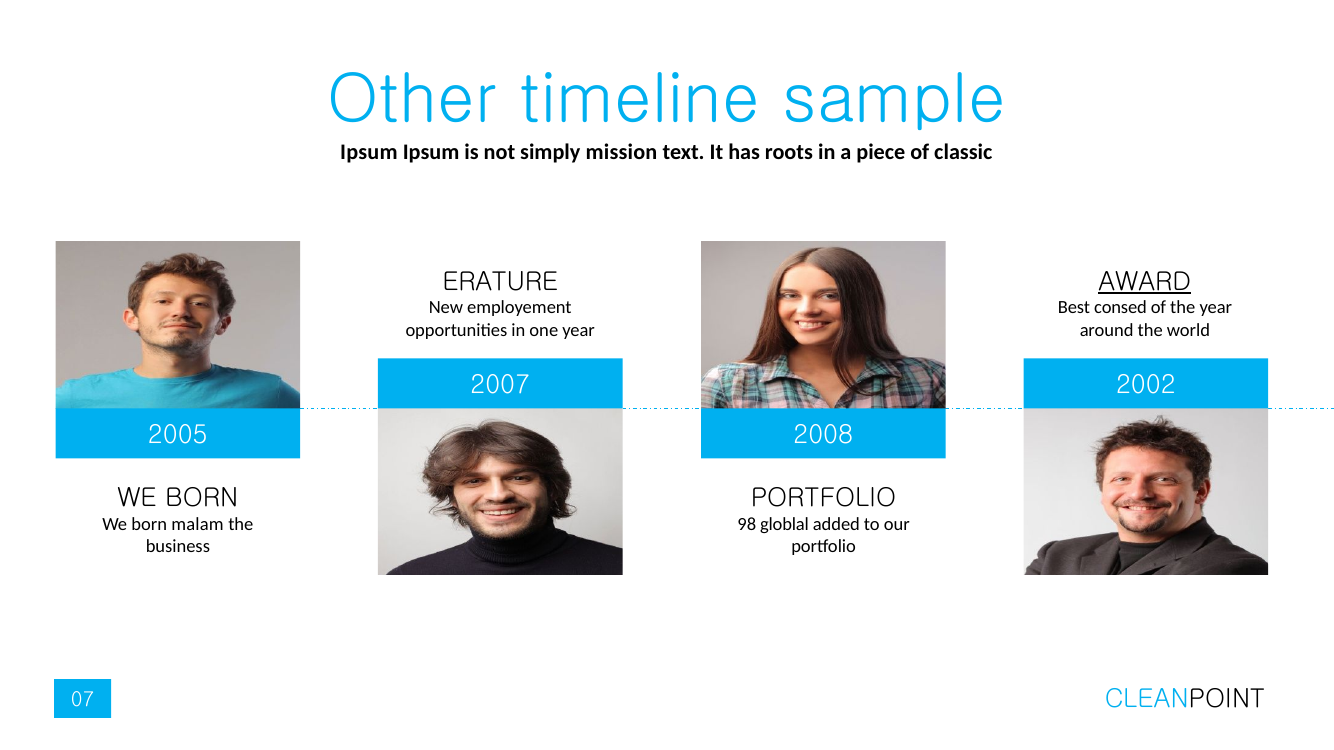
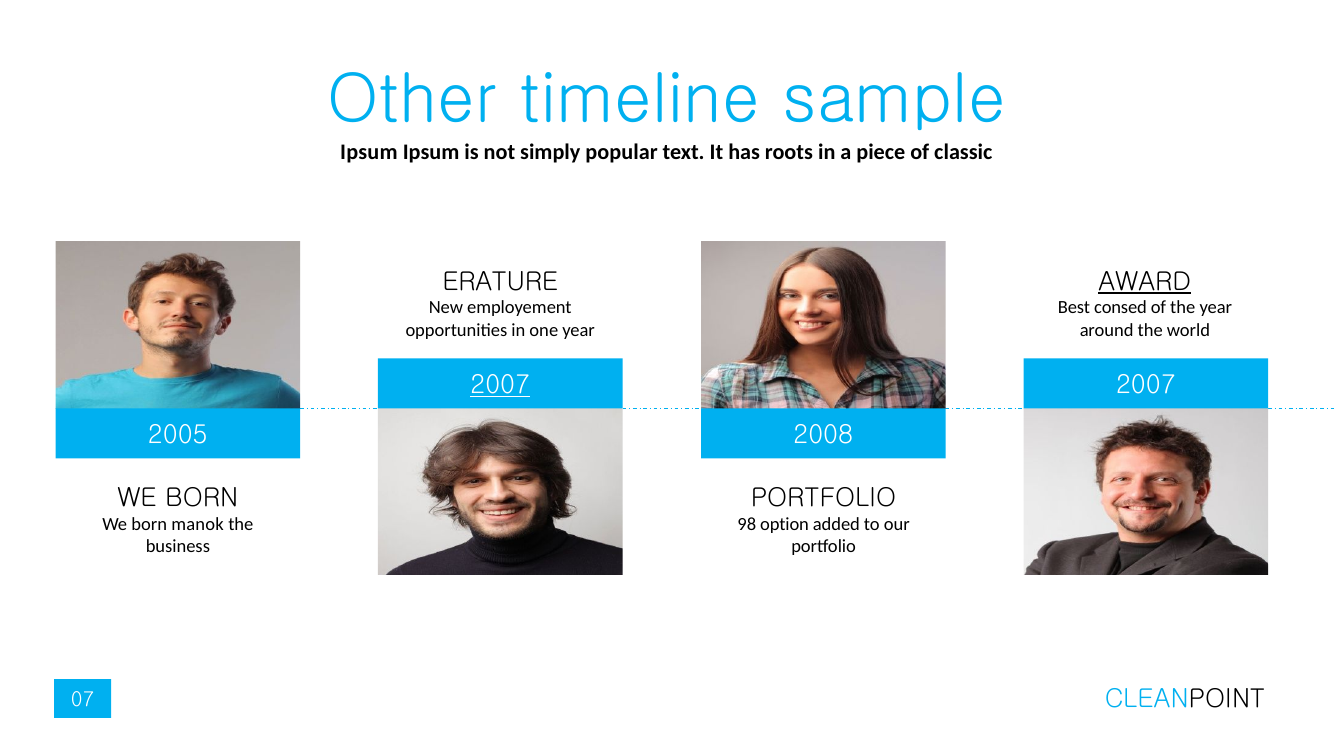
mission: mission -> popular (622, 152)
2007 underline: none -> present (500, 385)
2002: 2002 -> 2007 (1146, 385)
malam: malam -> manok (198, 525)
globlal: globlal -> option (785, 525)
